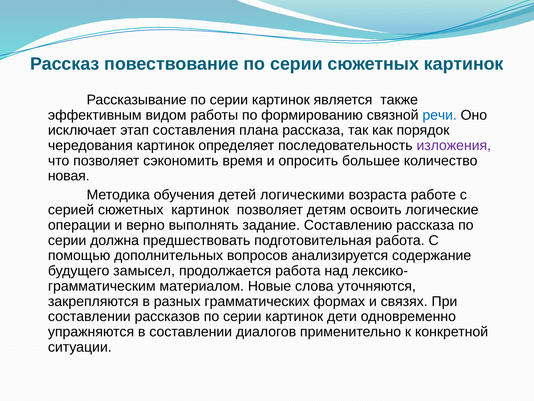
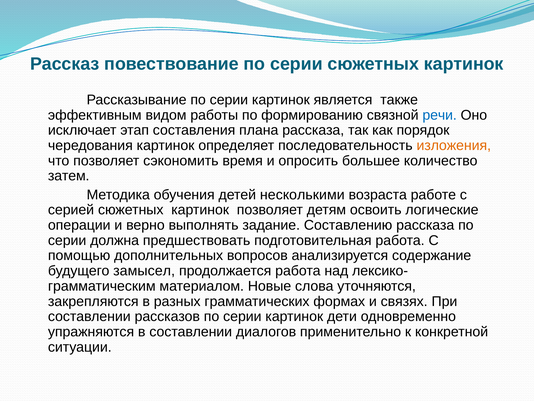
изложения colour: purple -> orange (454, 145)
новая: новая -> затем (69, 176)
логическими: логическими -> несколькими (302, 194)
